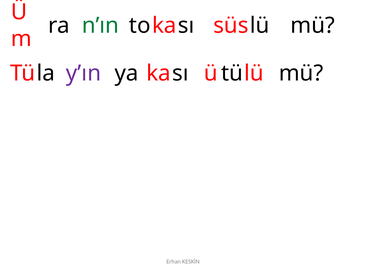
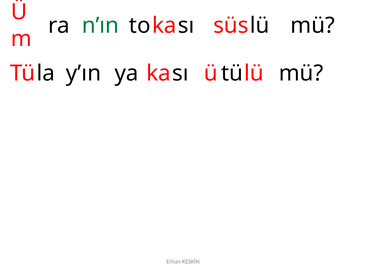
y’ın colour: purple -> black (84, 73)
